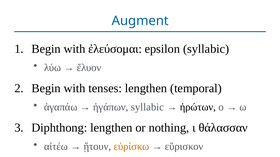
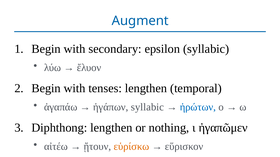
ἐλεύσομαι: ἐλεύσομαι -> secondary (115, 49)
ἠρώτων colour: black -> blue (198, 107)
θάλασσαν: θάλασσαν -> ἠγαπῶμεν (223, 128)
